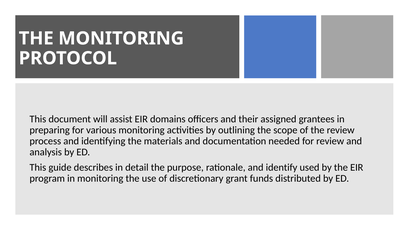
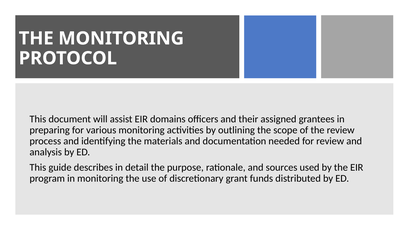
identify: identify -> sources (282, 168)
